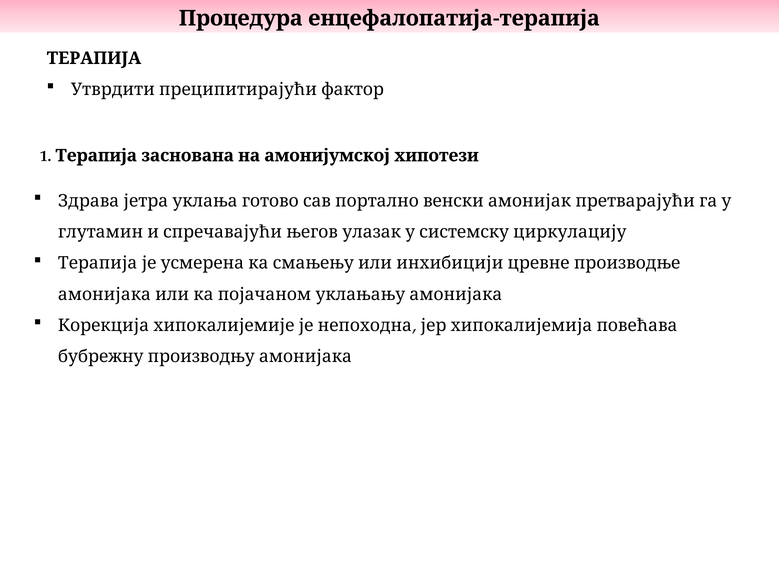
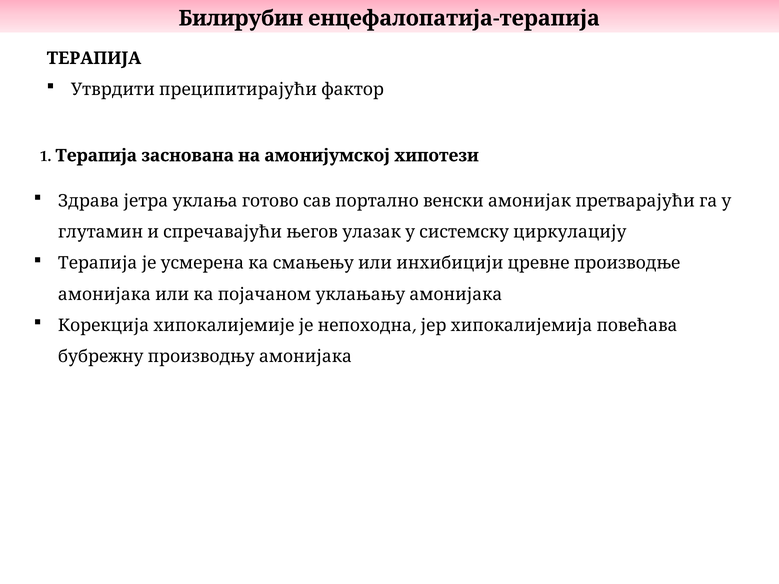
Процедура: Процедура -> Билирубин (241, 18)
